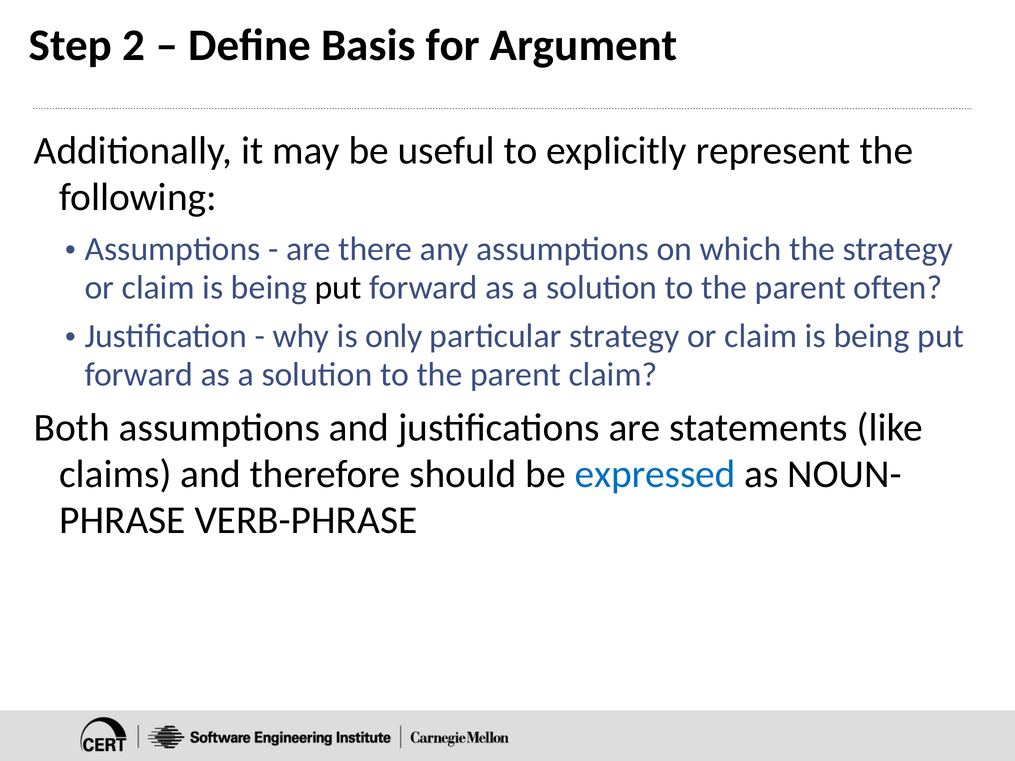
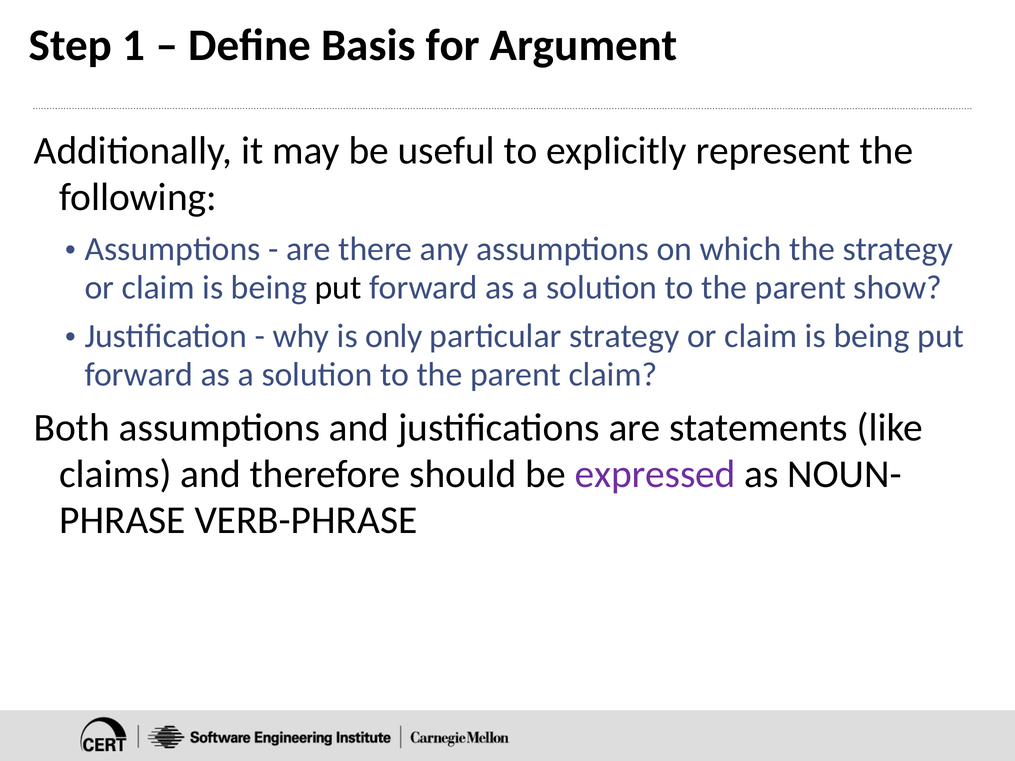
2: 2 -> 1 (134, 45)
often: often -> show (898, 288)
expressed colour: blue -> purple (655, 474)
